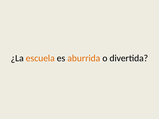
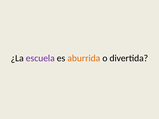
escuela colour: orange -> purple (40, 58)
